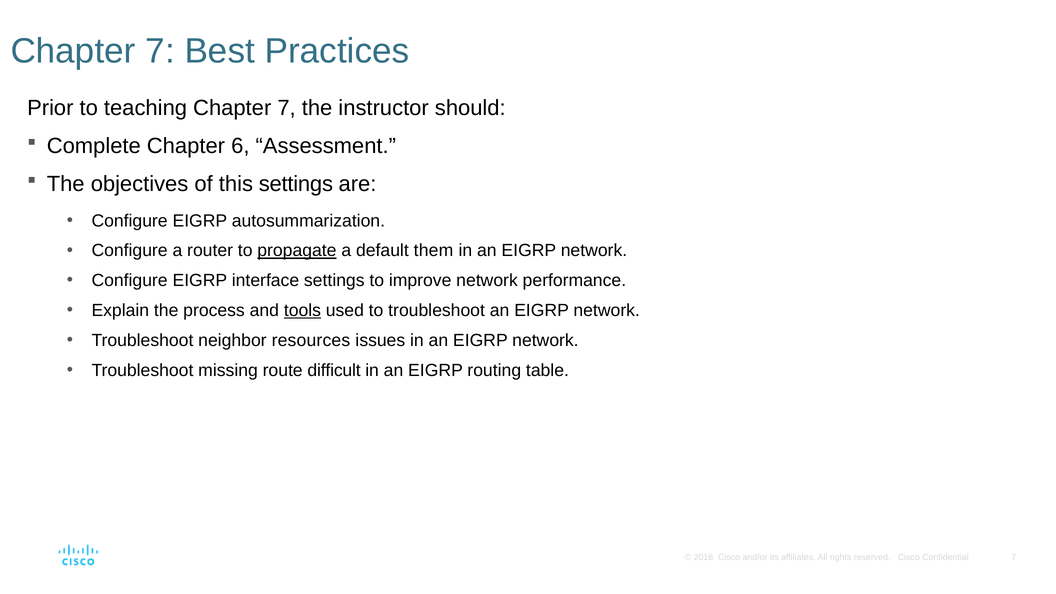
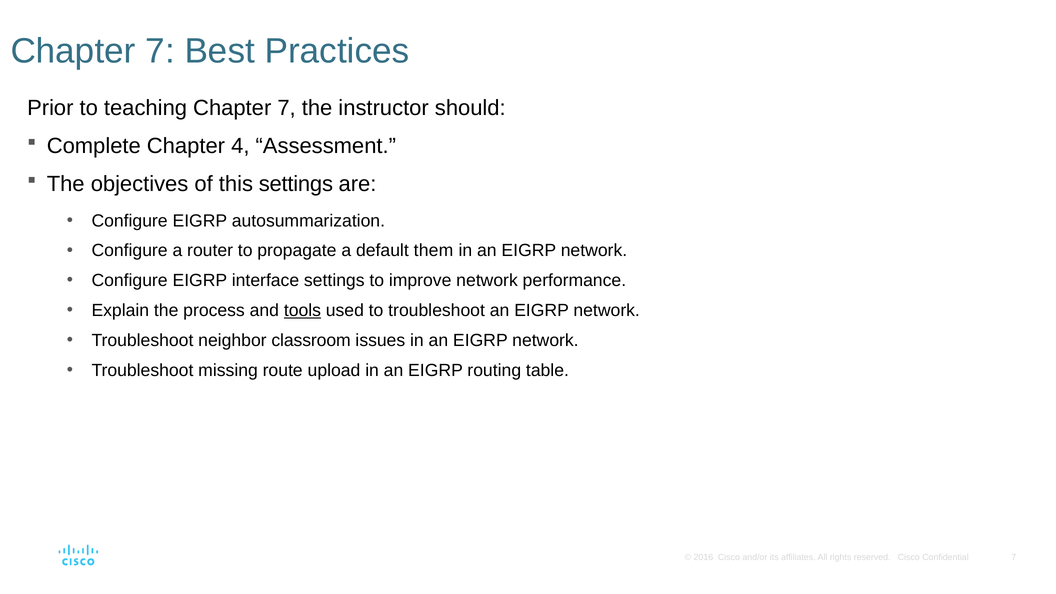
6: 6 -> 4 (240, 146)
propagate underline: present -> none (297, 251)
resources: resources -> classroom (311, 340)
difficult: difficult -> upload (334, 370)
